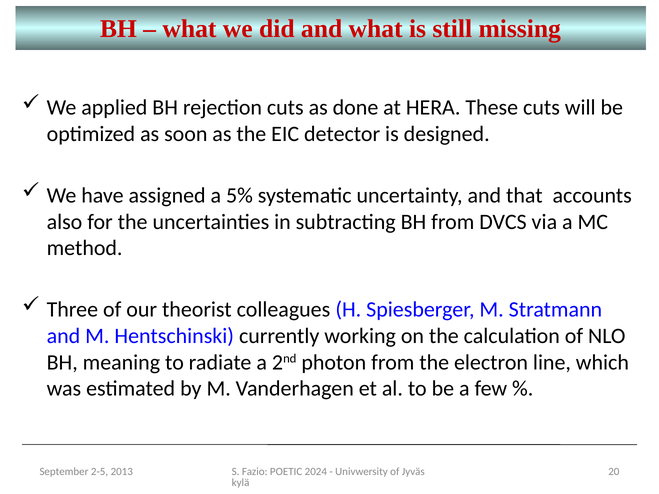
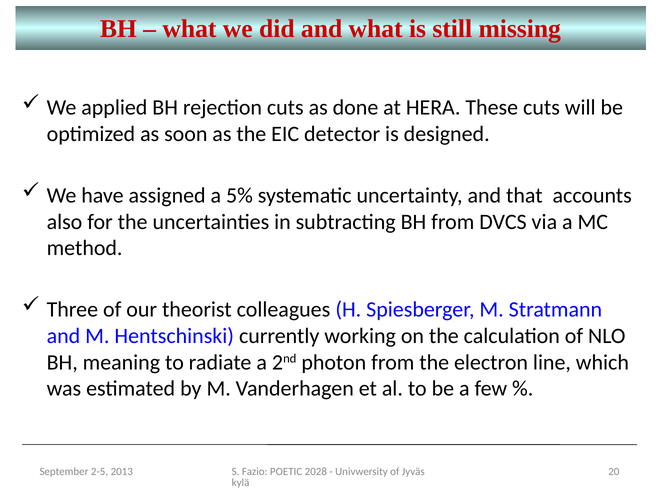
2024: 2024 -> 2028 (316, 472)
